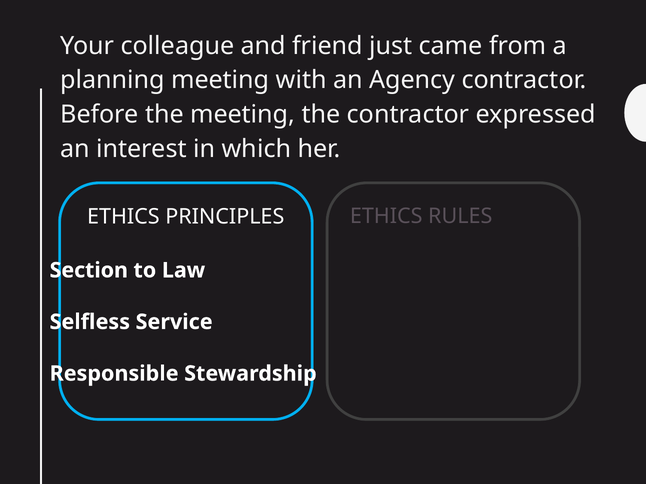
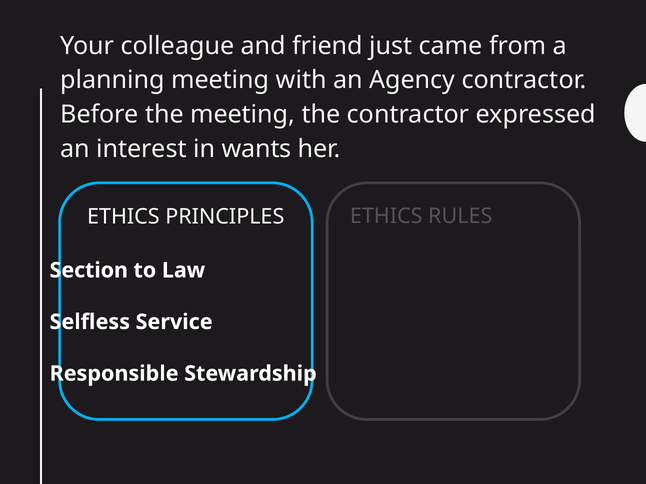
which: which -> wants (257, 149)
